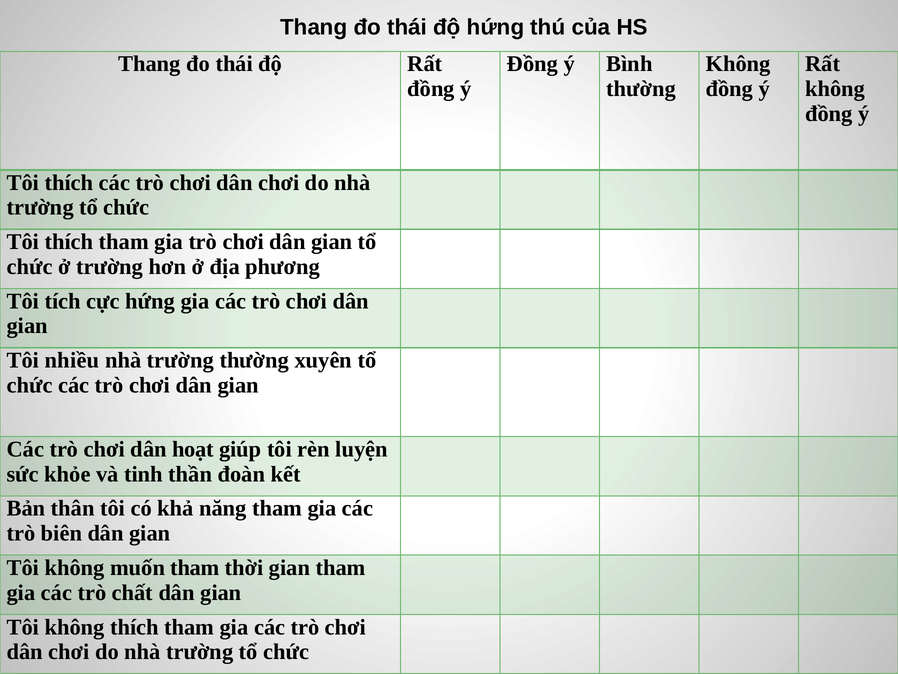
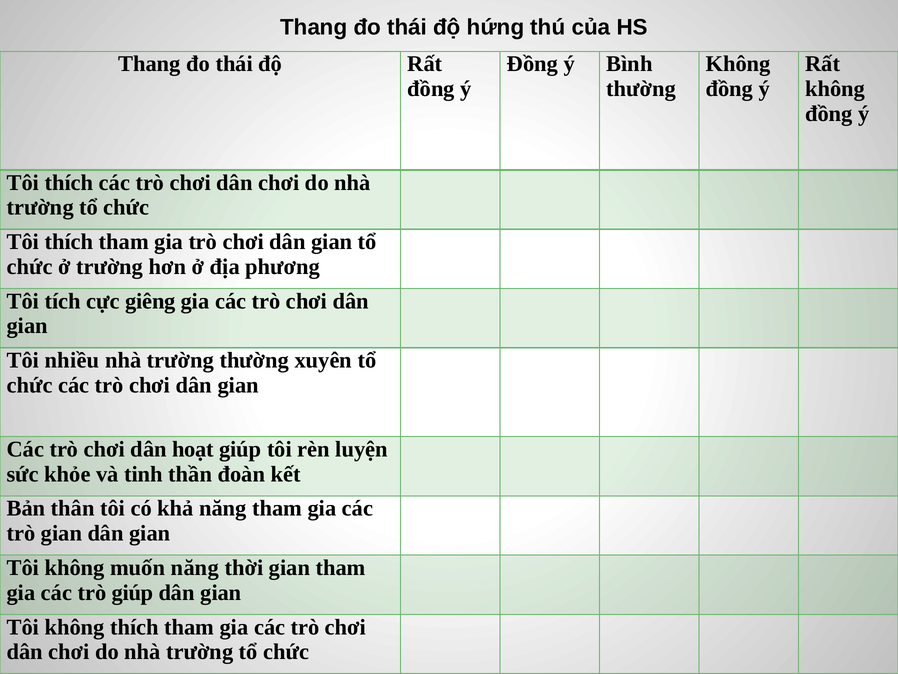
cực hứng: hứng -> giêng (150, 301)
trò biên: biên -> gian (61, 533)
muốn tham: tham -> năng (195, 567)
trò chất: chất -> giúp (132, 592)
